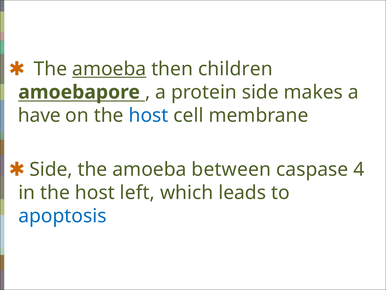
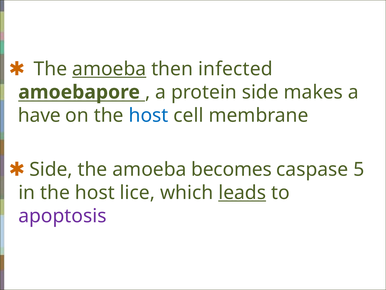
children: children -> infected (235, 69)
between: between -> becomes (231, 169)
4: 4 -> 5 (359, 169)
left: left -> lice (137, 192)
leads underline: none -> present (242, 192)
apoptosis colour: blue -> purple (62, 216)
